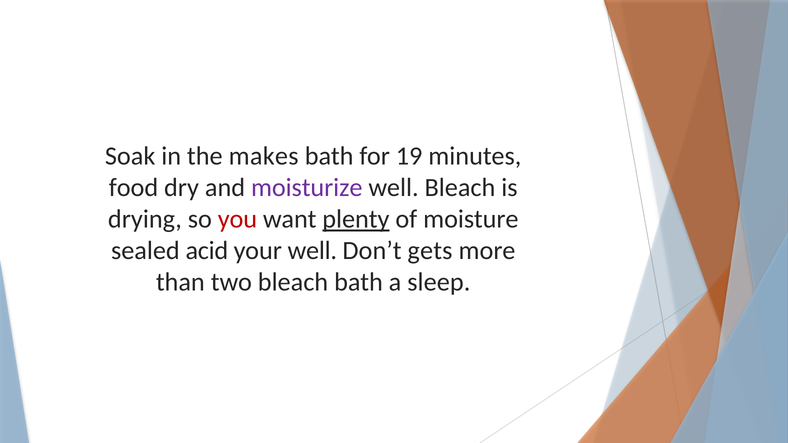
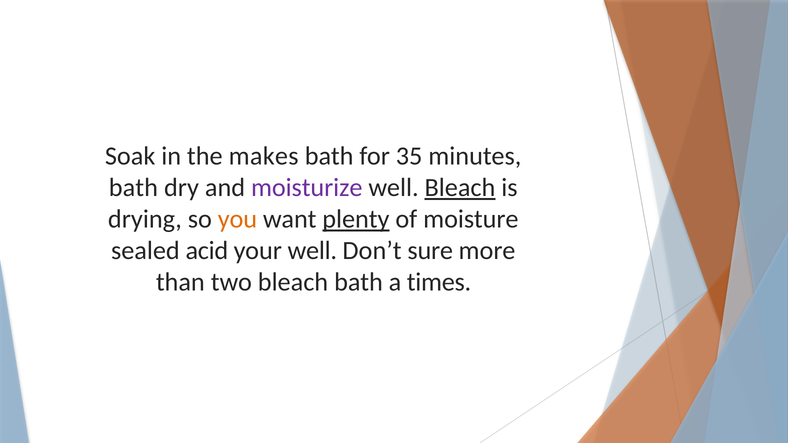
19: 19 -> 35 (409, 156)
food: food -> bath (133, 188)
Bleach underline: none -> present (460, 188)
you colour: red -> orange (237, 219)
gets: gets -> sure (430, 251)
sleep: sleep -> times (439, 282)
